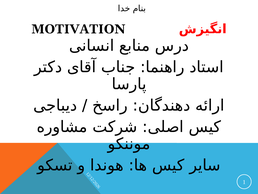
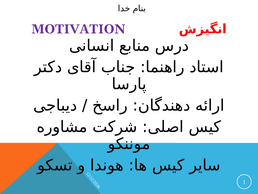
MOTIVATION colour: black -> purple (78, 29)
